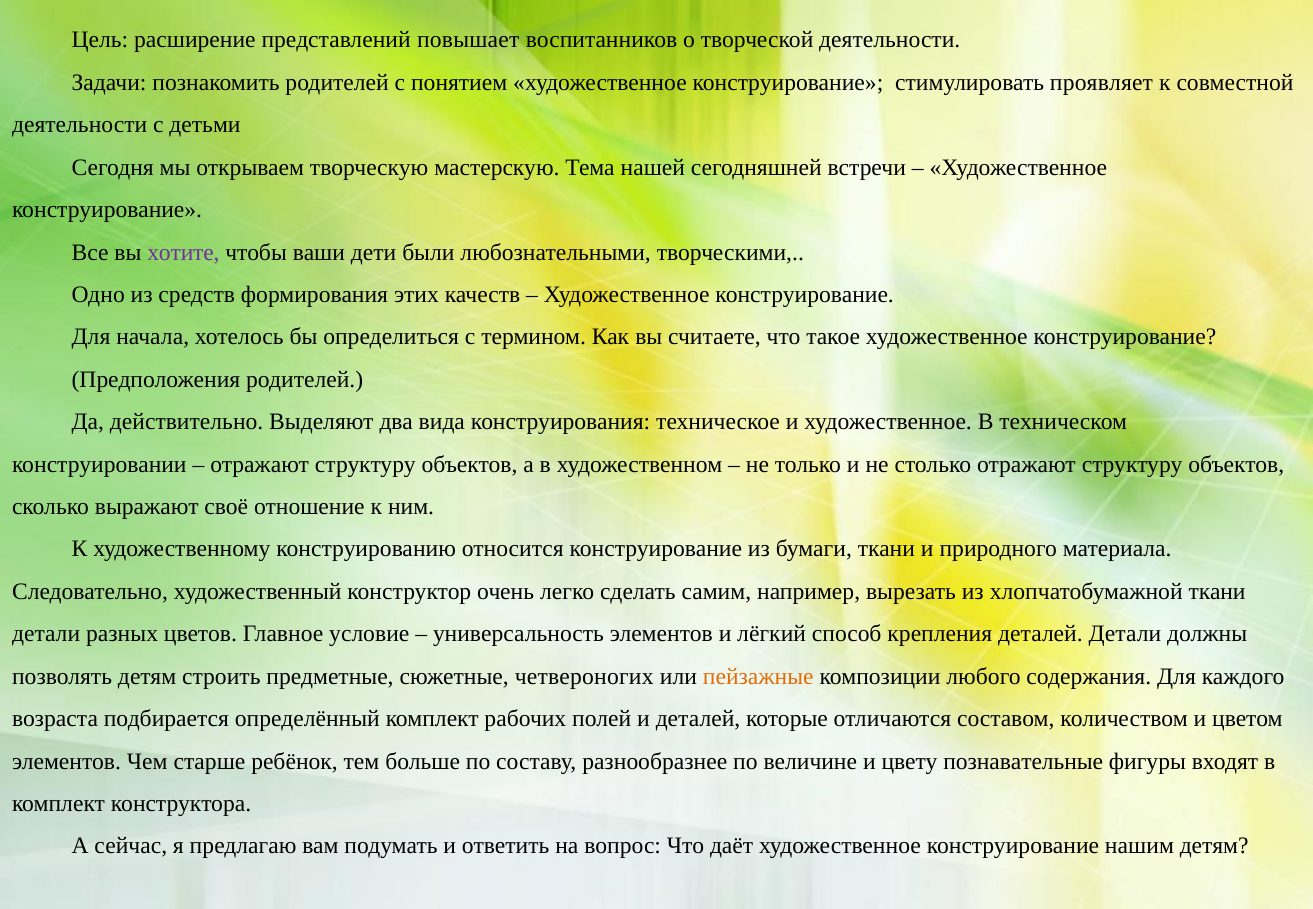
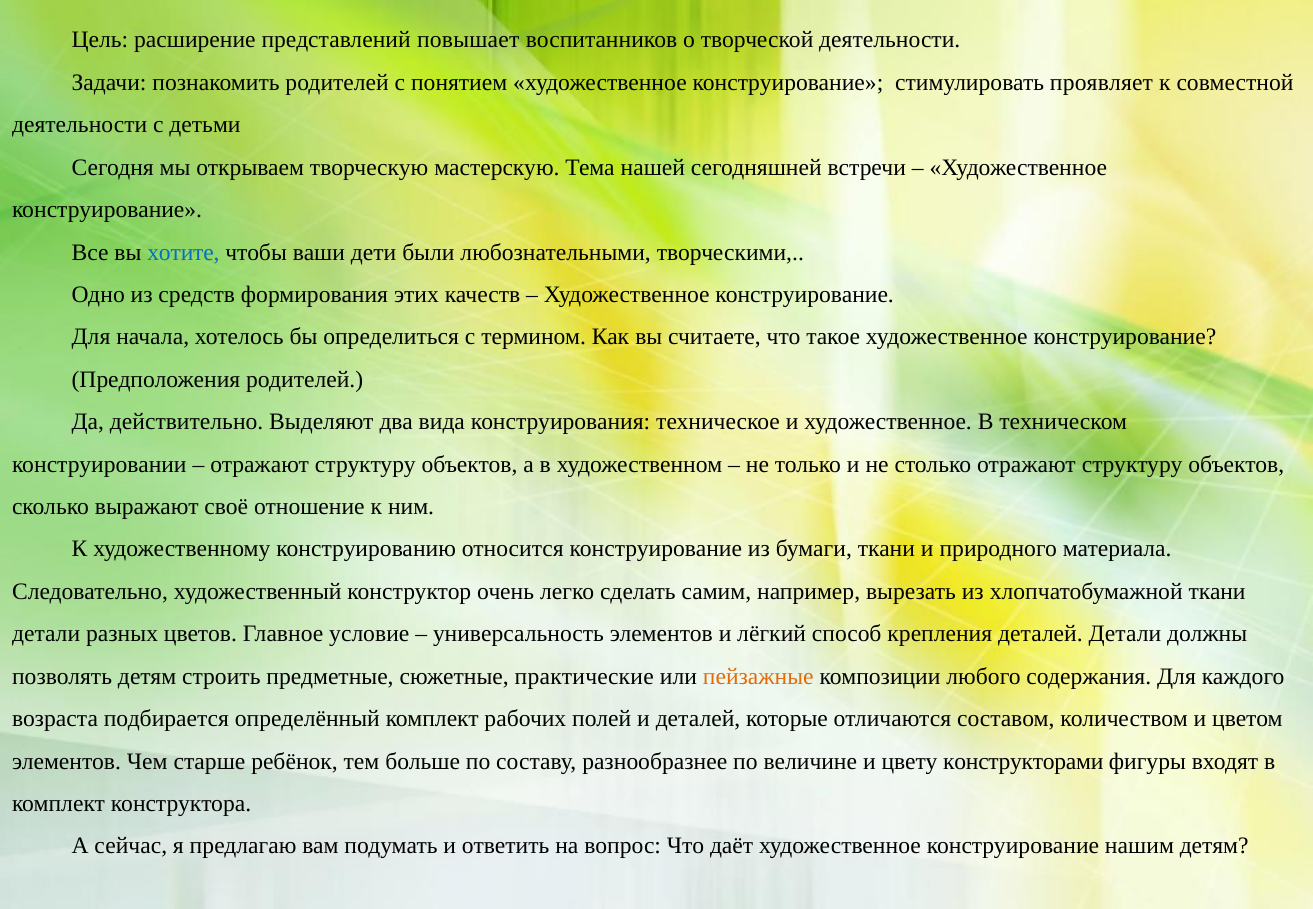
хотите colour: purple -> blue (183, 252)
четвероногих: четвероногих -> практические (584, 676)
познавательные: познавательные -> конструкторами (1023, 761)
